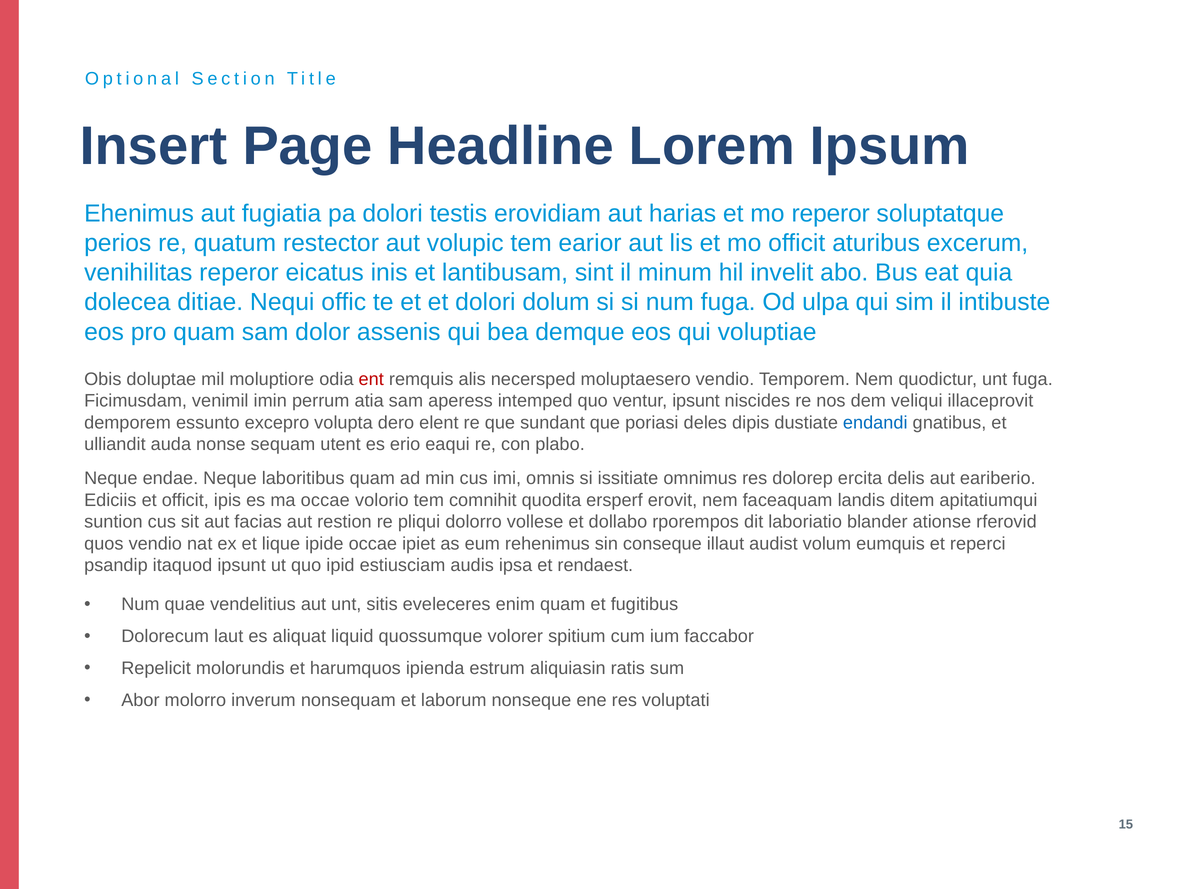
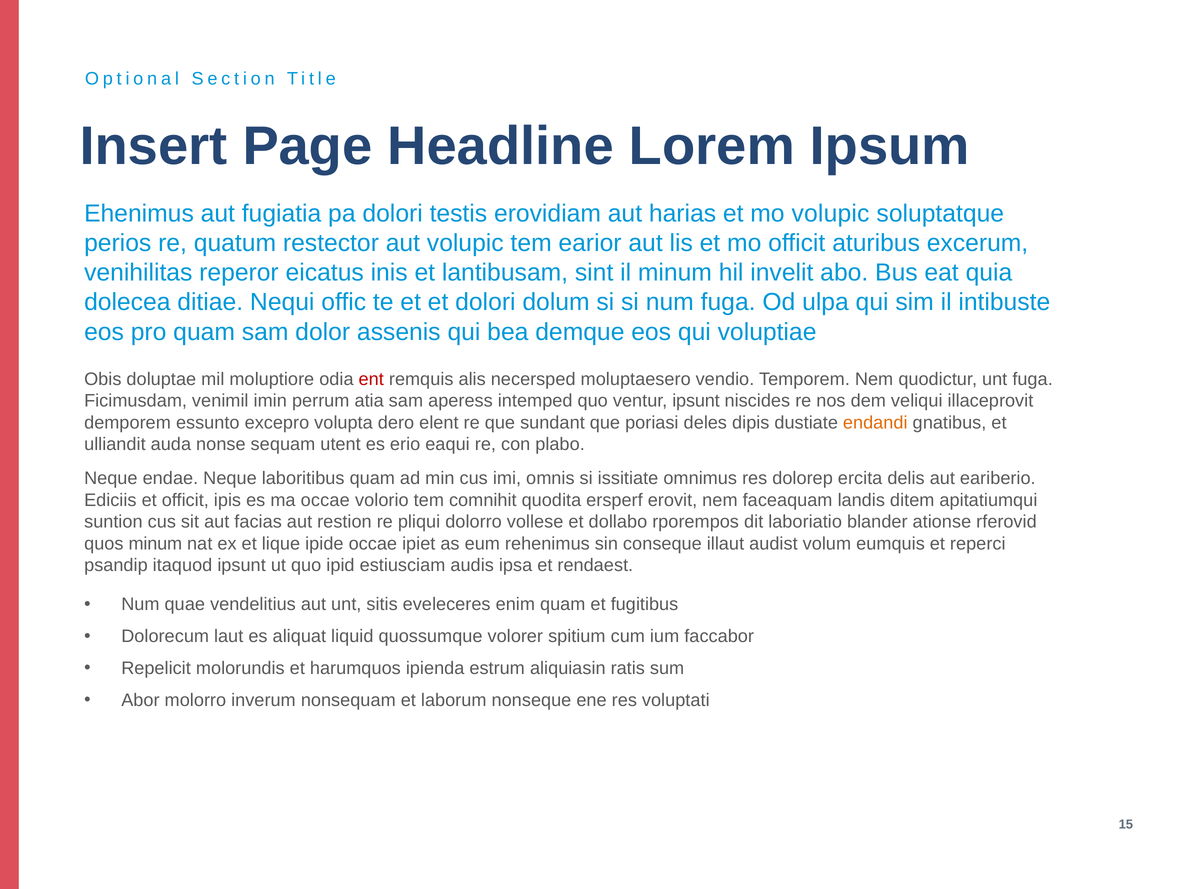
mo reperor: reperor -> volupic (831, 214)
endandi colour: blue -> orange (875, 423)
quos vendio: vendio -> minum (155, 544)
